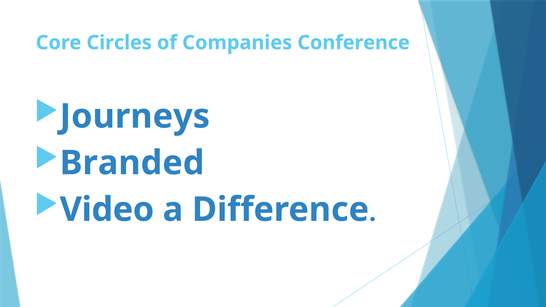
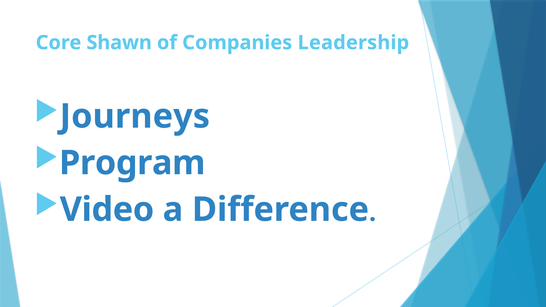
Circles: Circles -> Shawn (119, 43)
Conference: Conference -> Leadership (353, 43)
Branded: Branded -> Program (132, 163)
